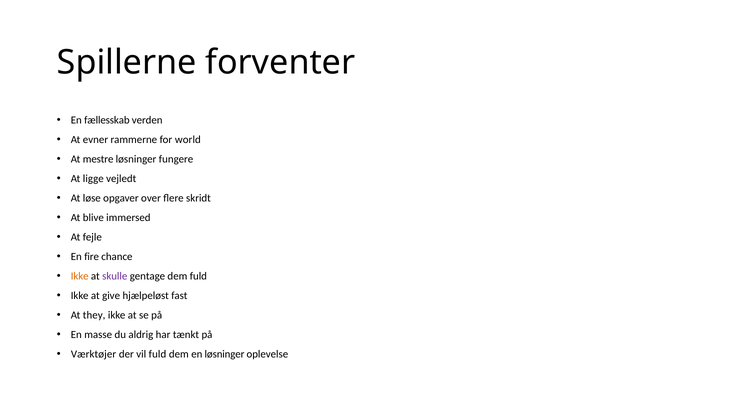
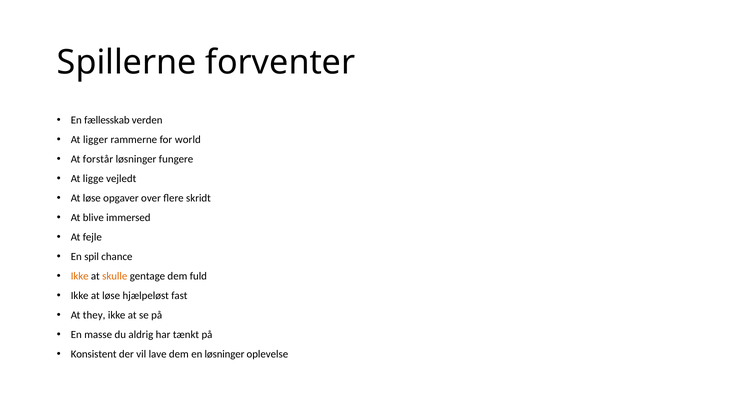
evner: evner -> ligger (95, 140)
mestre: mestre -> forstår (98, 159)
fire: fire -> spil (92, 257)
skulle colour: purple -> orange (115, 276)
Ikke at give: give -> løse (111, 296)
Værktøjer: Værktøjer -> Konsistent (94, 354)
vil fuld: fuld -> lave (158, 354)
